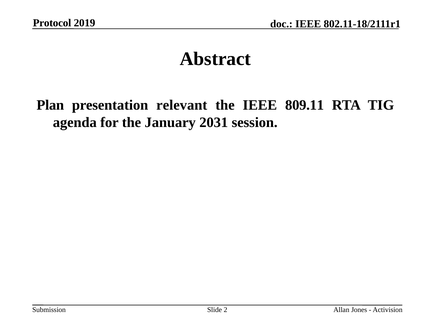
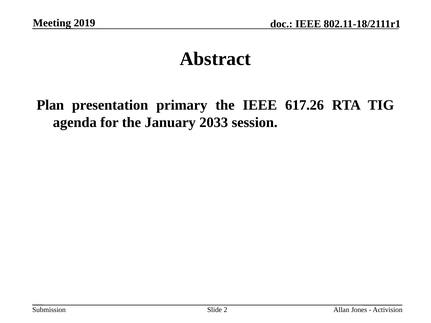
Protocol: Protocol -> Meeting (52, 23)
relevant: relevant -> primary (182, 105)
809.11: 809.11 -> 617.26 (305, 105)
2031: 2031 -> 2033 (214, 122)
